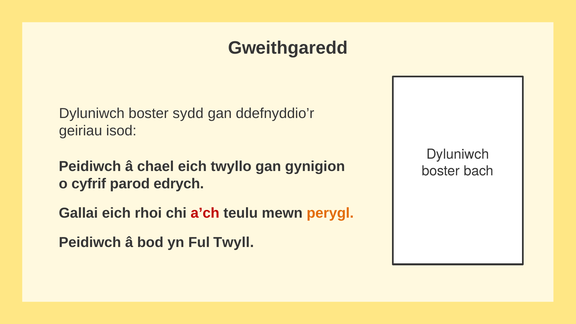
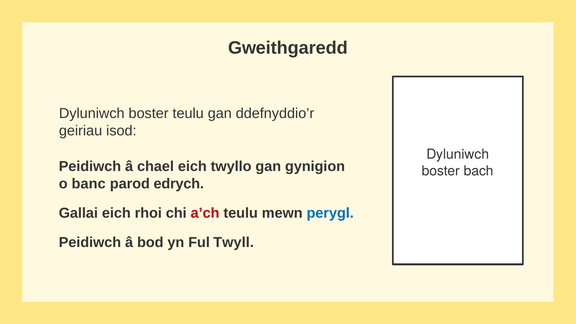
boster sydd: sydd -> teulu (188, 114)
cyfrif: cyfrif -> banc (89, 184)
perygl colour: orange -> blue (330, 213)
